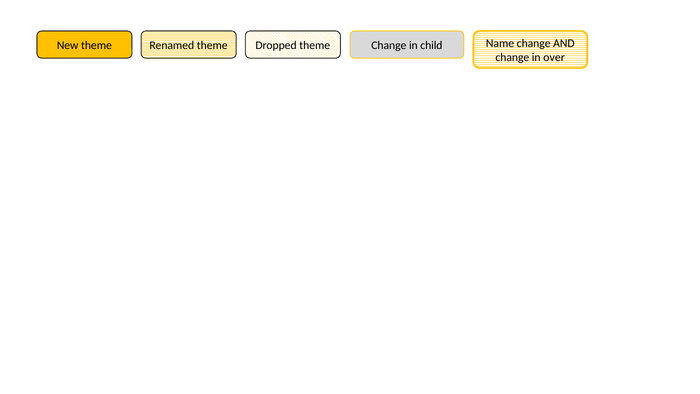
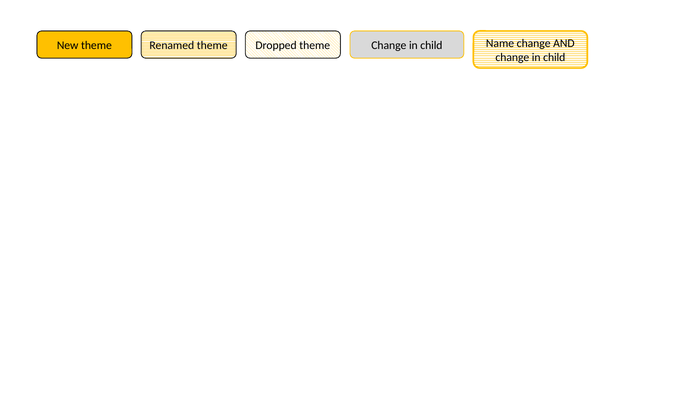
over: over -> child (554, 57)
